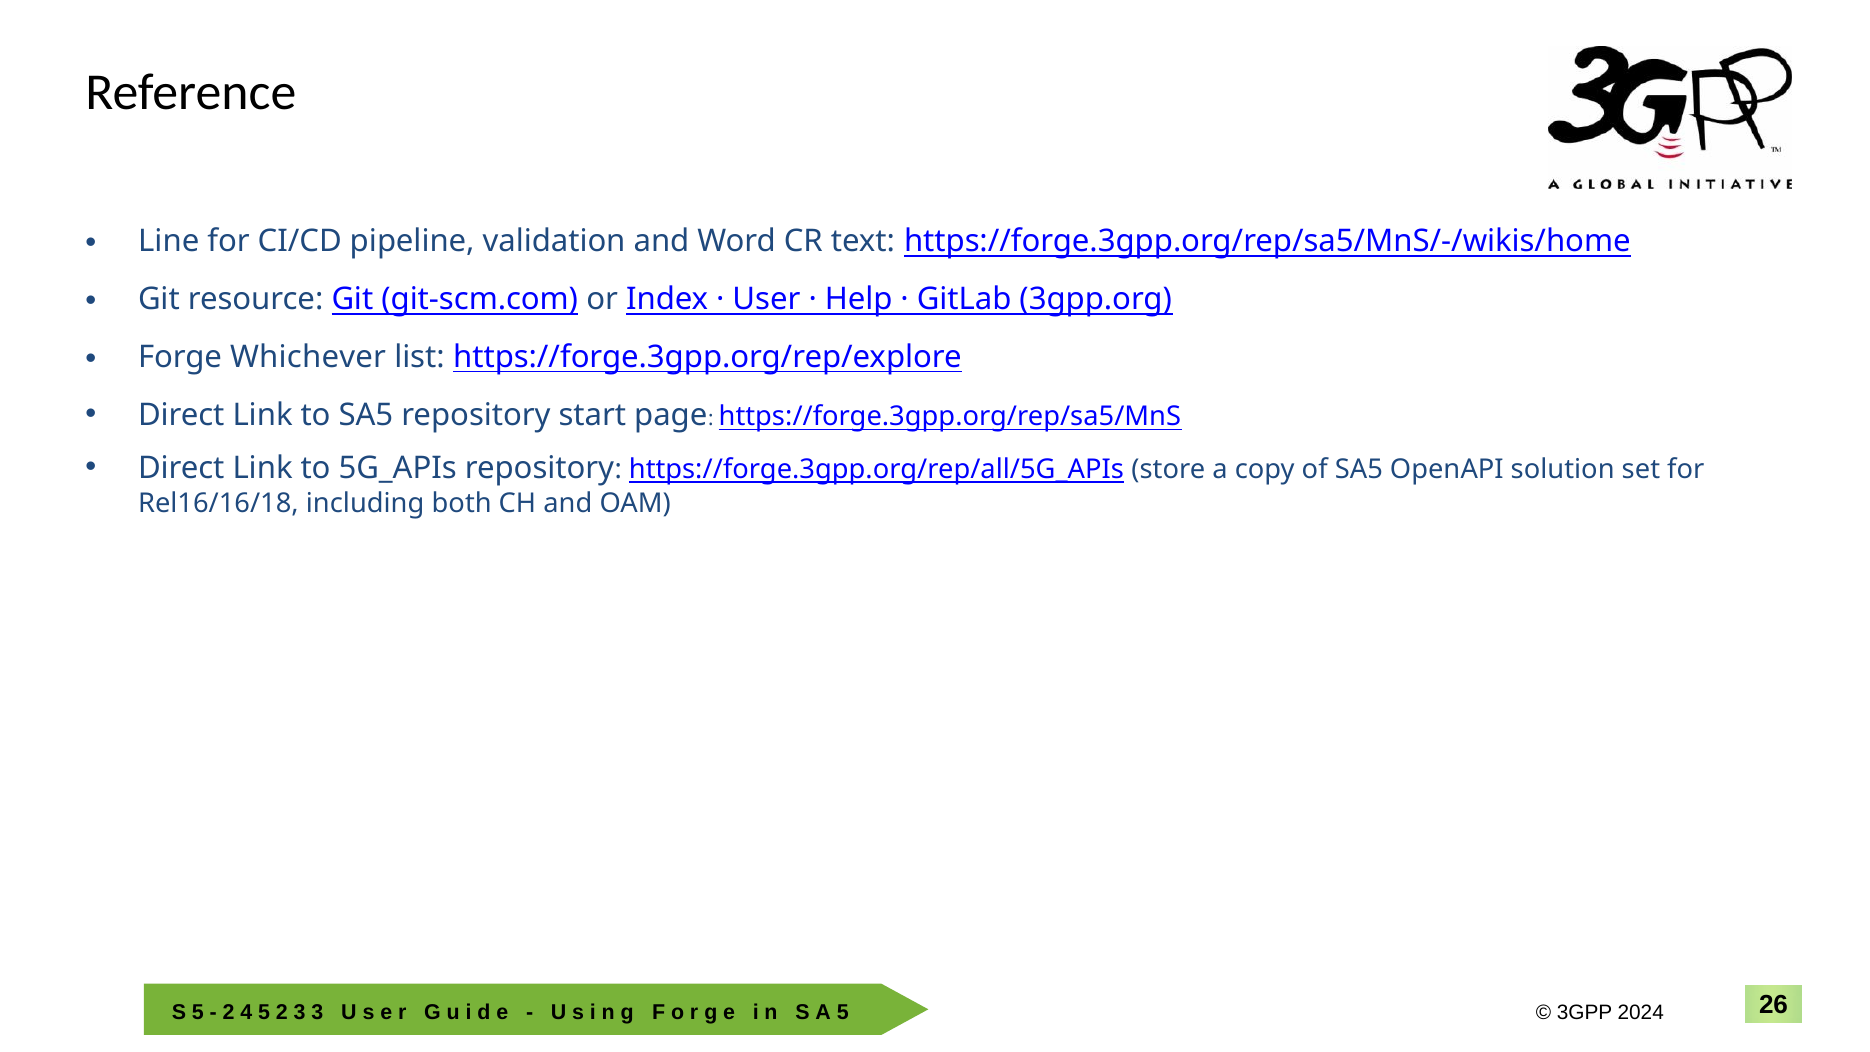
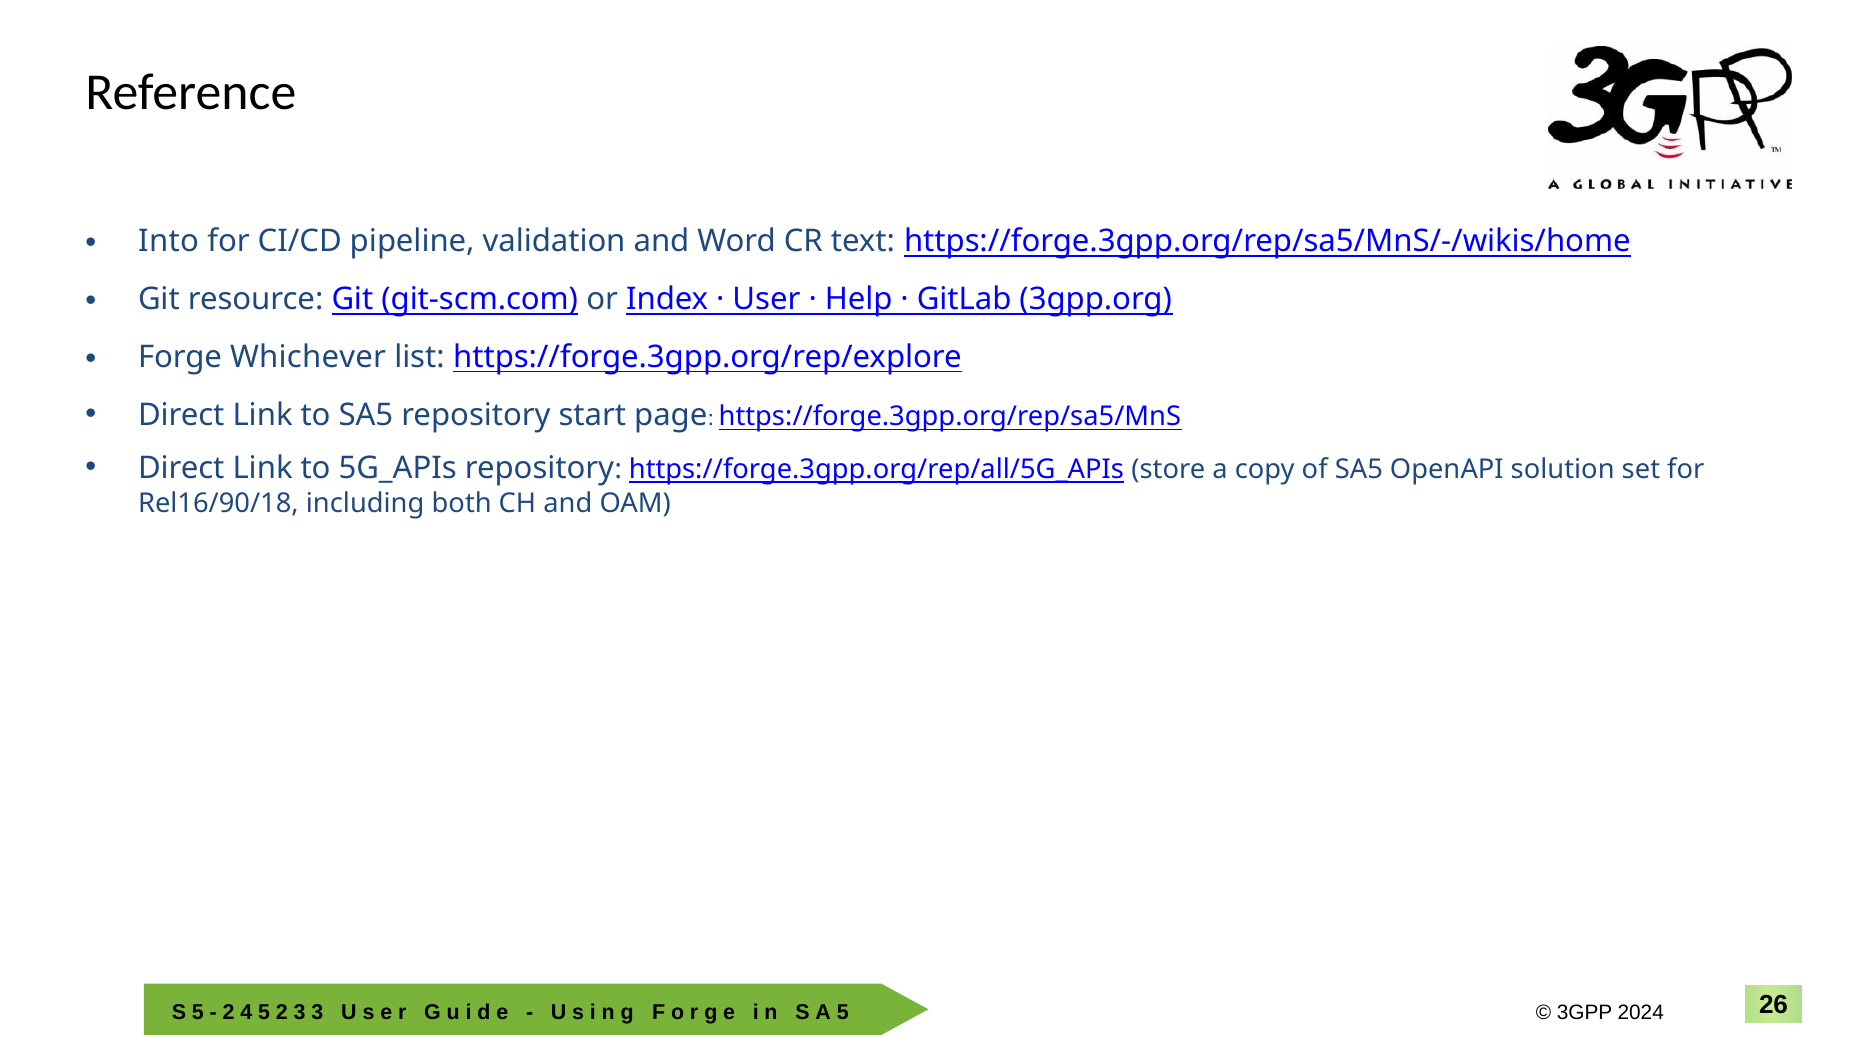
Line: Line -> Into (169, 242)
Rel16/16/18: Rel16/16/18 -> Rel16/90/18 (218, 503)
